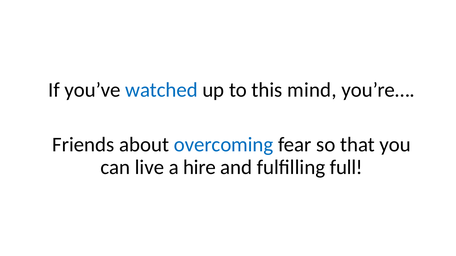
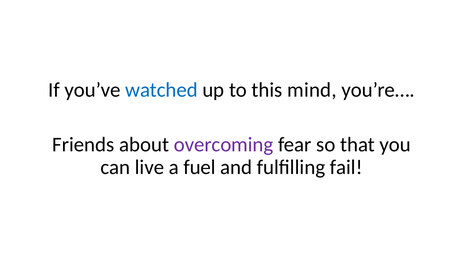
overcoming colour: blue -> purple (224, 145)
hire: hire -> fuel (200, 168)
full: full -> fail (346, 168)
